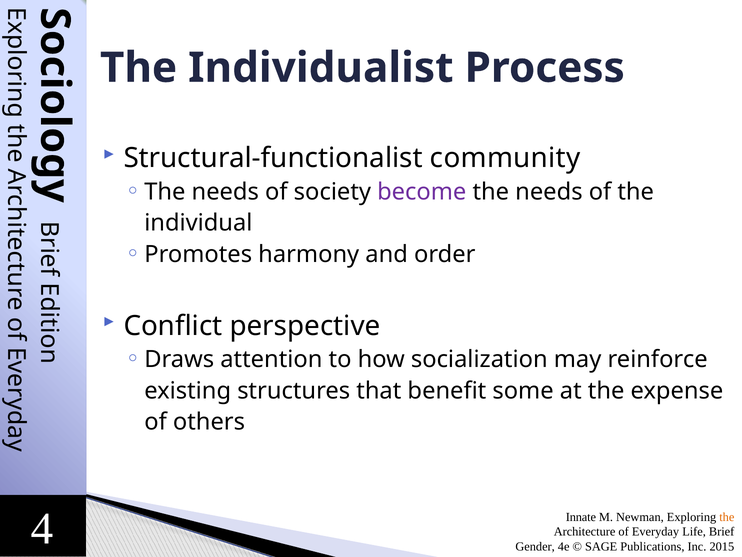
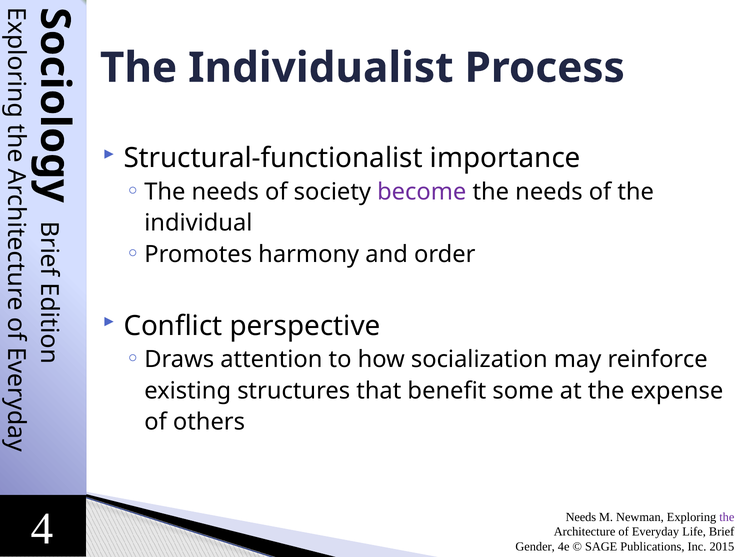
community: community -> importance (505, 158)
Innate: Innate -> Needs (581, 517)
the colour: orange -> purple (727, 517)
